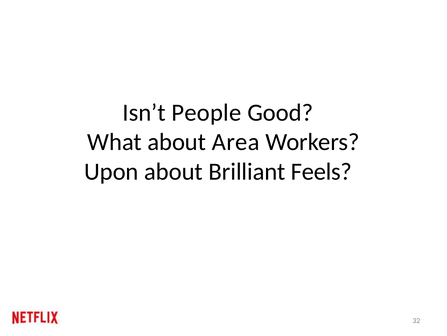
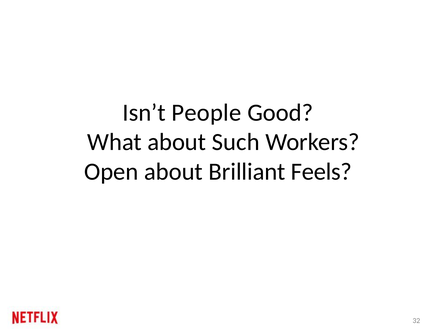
Area: Area -> Such (236, 142)
Upon: Upon -> Open (111, 171)
